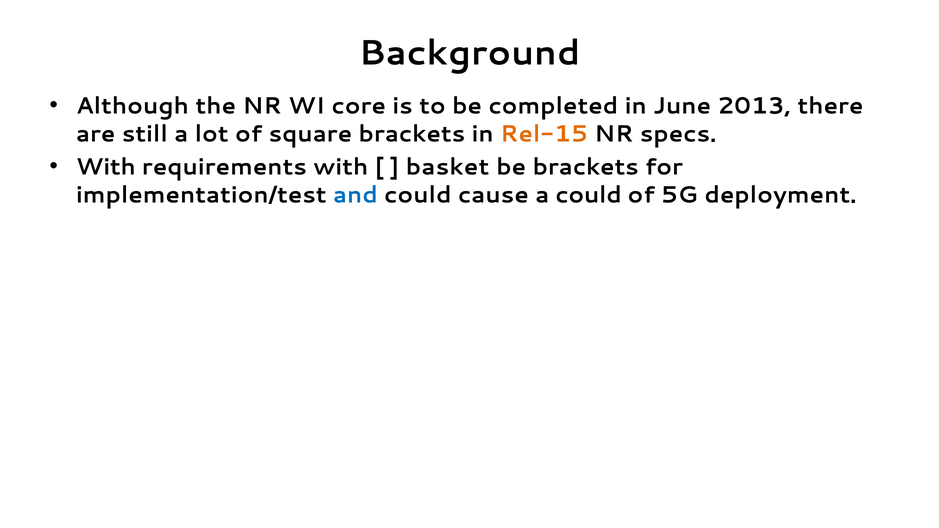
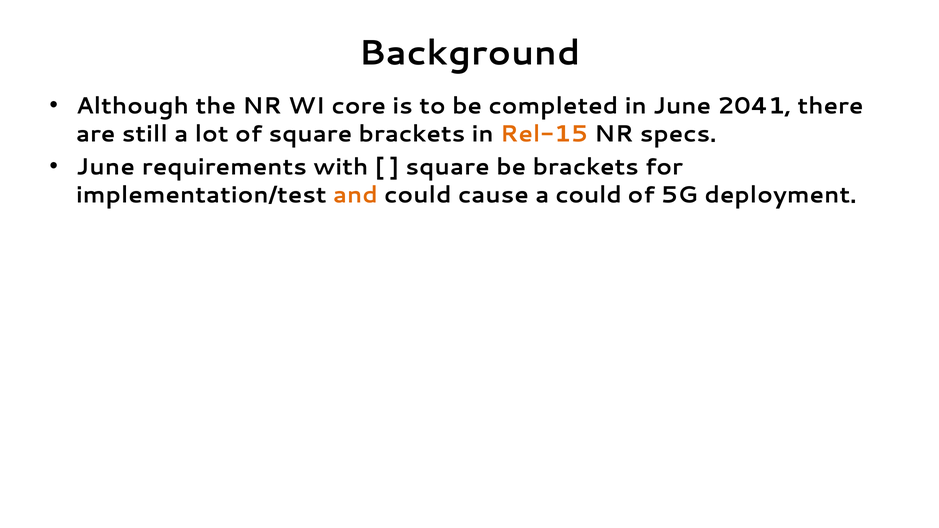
2013: 2013 -> 2041 (754, 106)
With: With -> June (106, 167)
basket: basket -> square (448, 167)
and colour: blue -> orange (355, 195)
